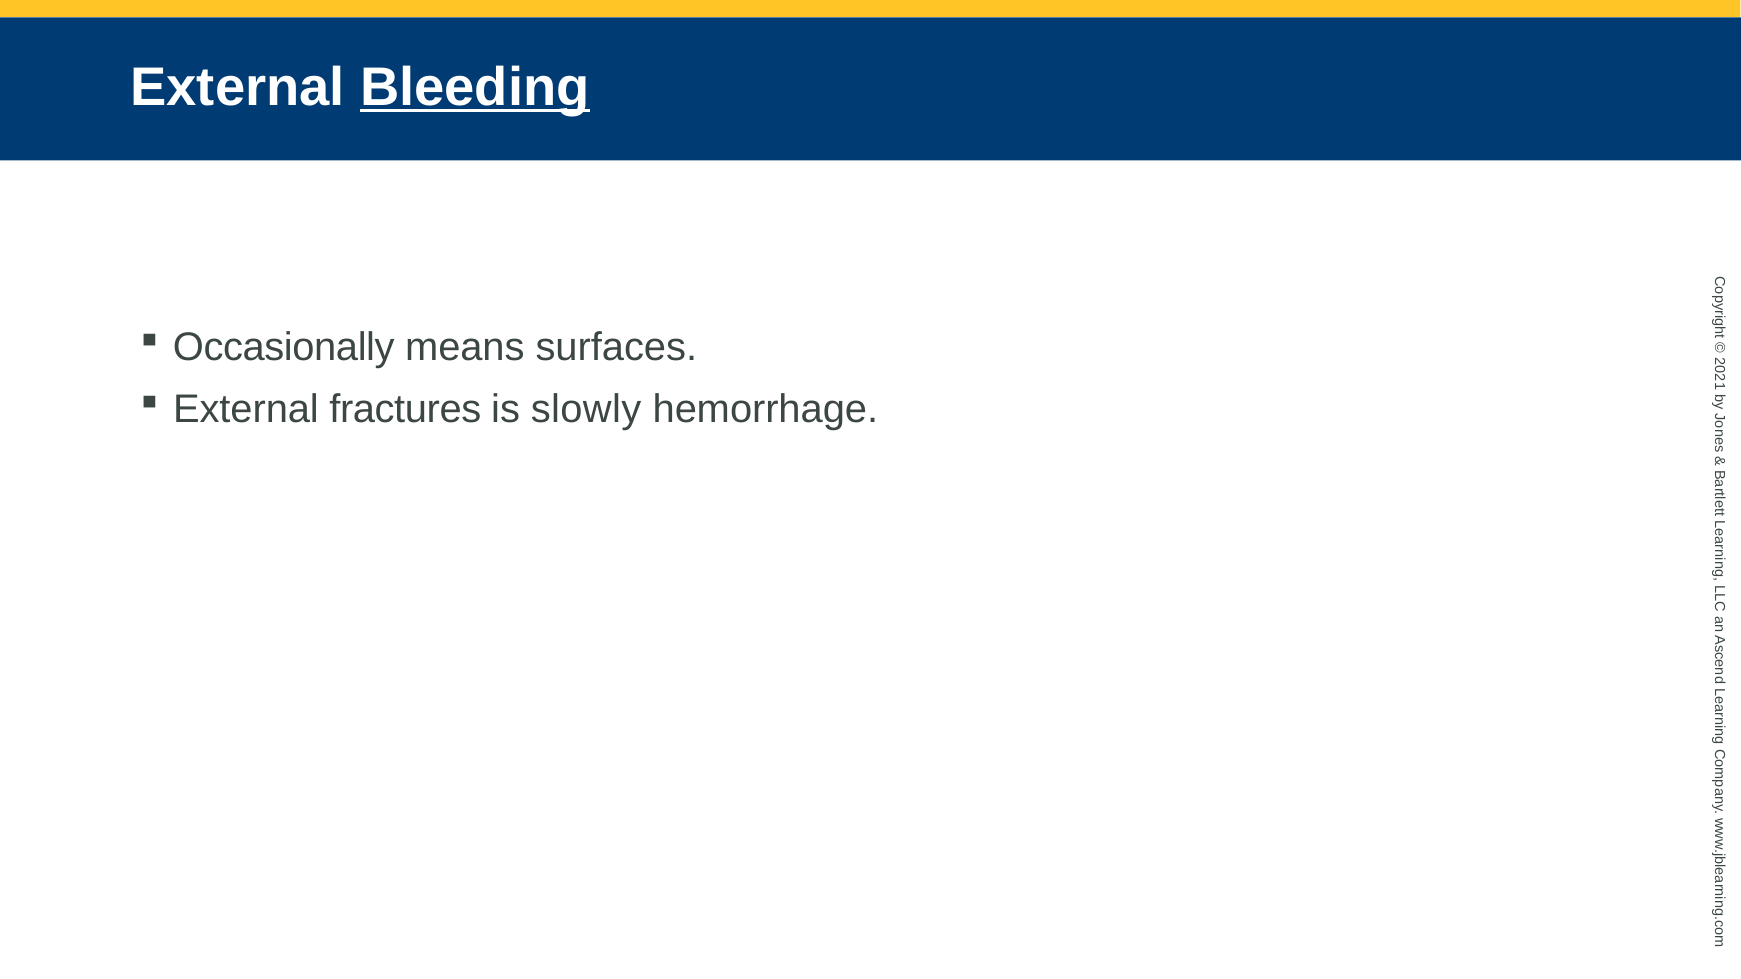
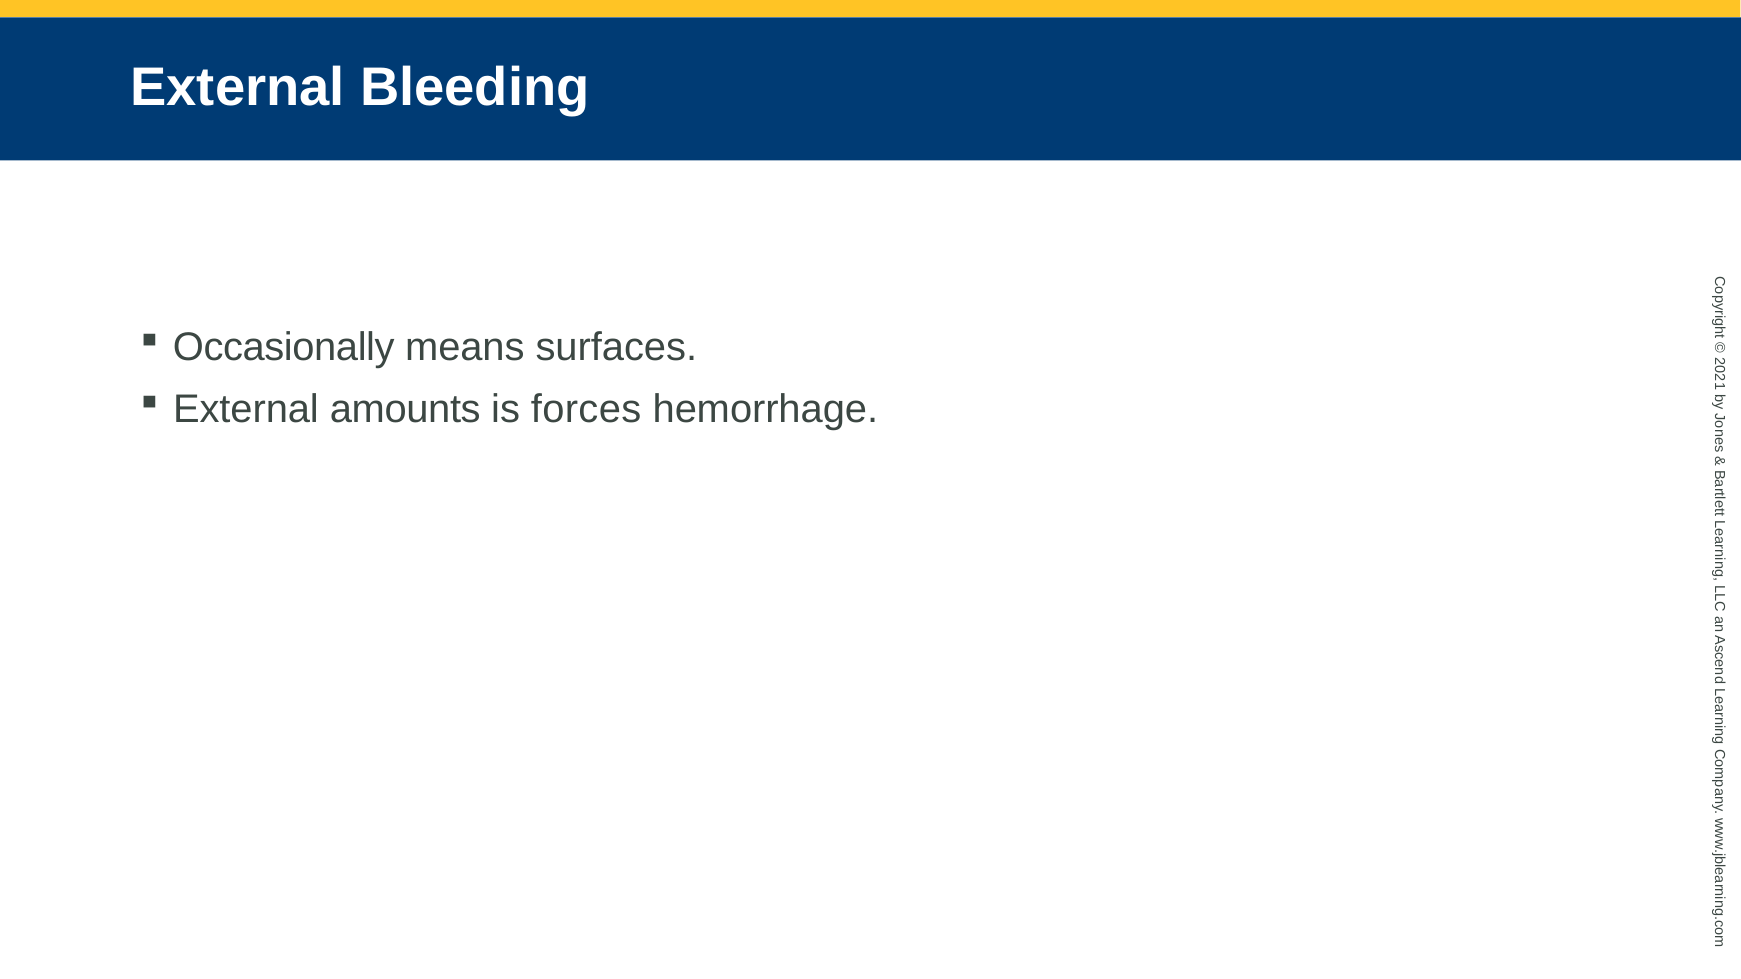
Bleeding underline: present -> none (475, 87)
fractures: fractures -> amounts (405, 410)
slowly: slowly -> forces (586, 410)
